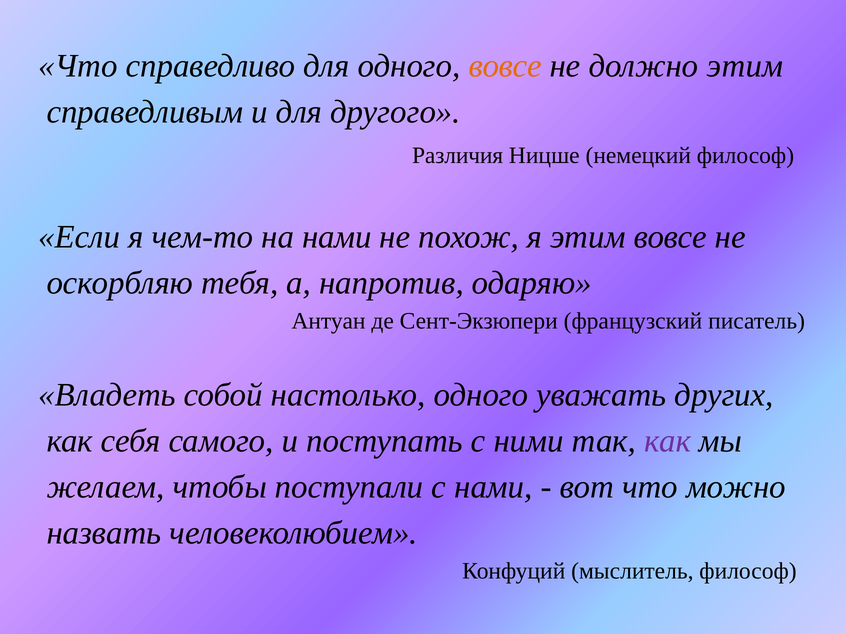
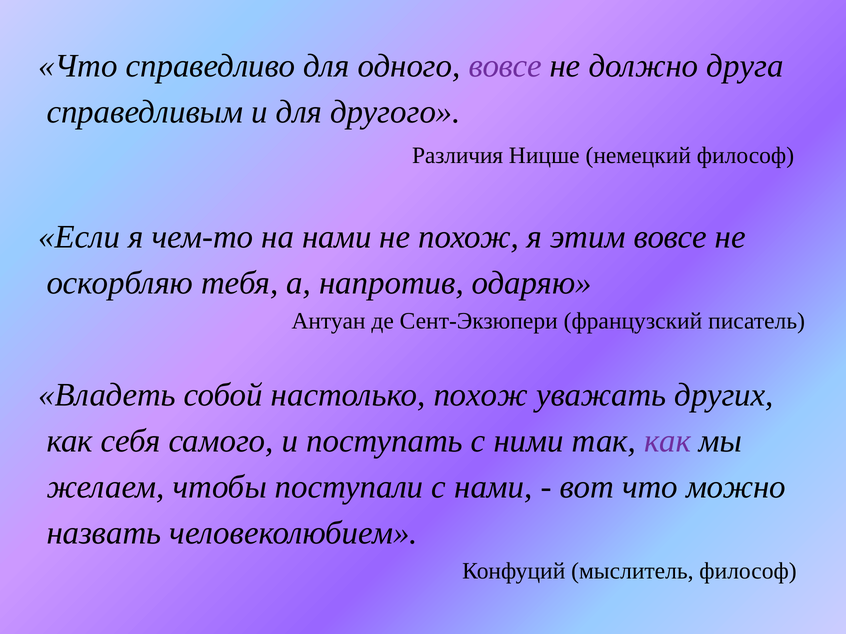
вовсе colour: orange -> purple (505, 66)
должно этим: этим -> друга (745, 66)
настолько одного: одного -> похож (481, 395)
